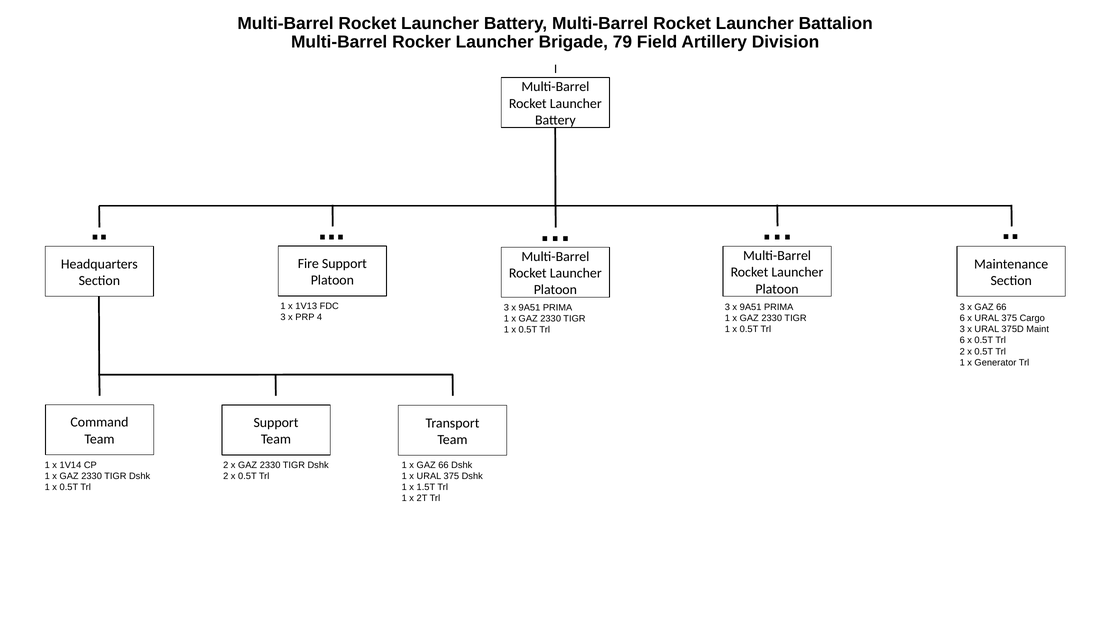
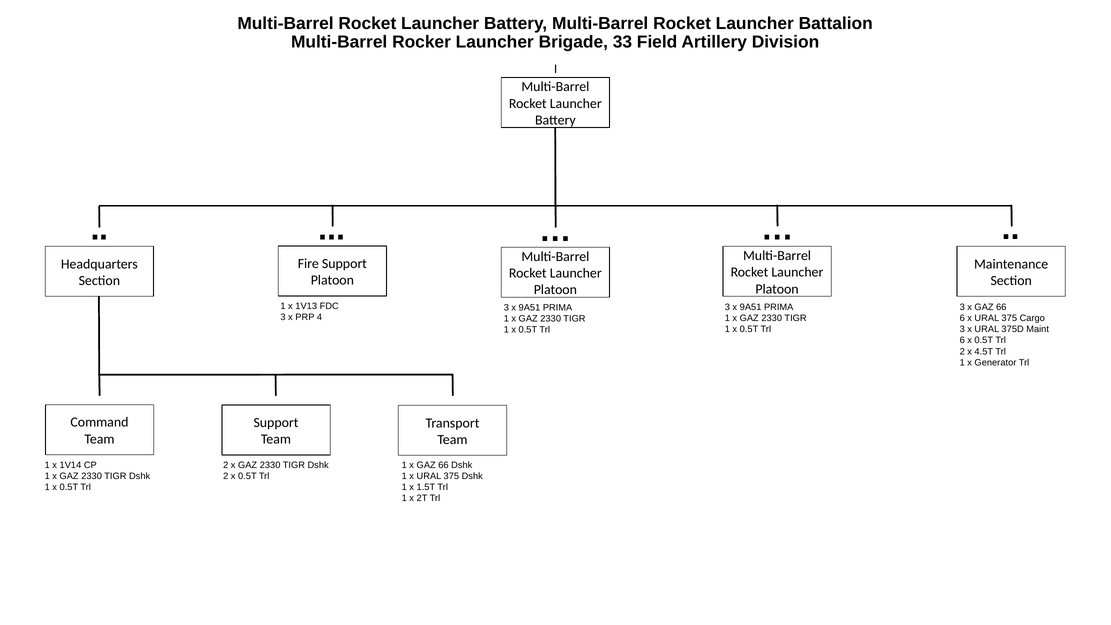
79: 79 -> 33 (622, 42)
0.5T: 0.5T -> 4.5T (984, 351)
